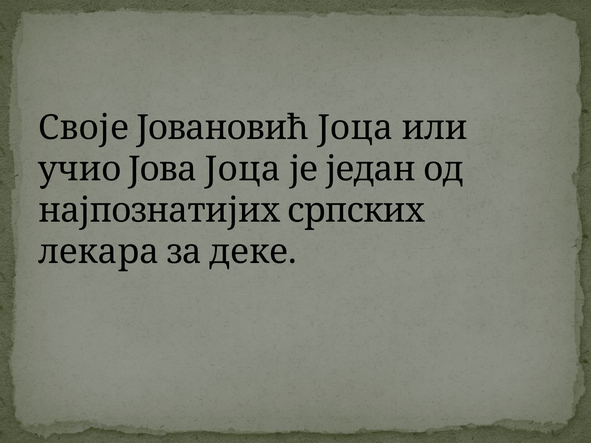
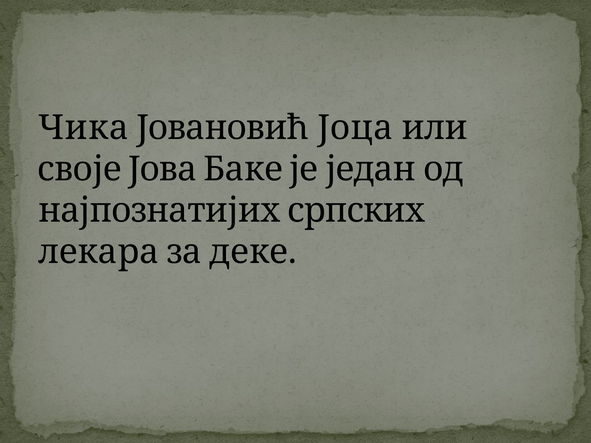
Своје: Своје -> Чика (83, 128)
учио: учио -> своје (80, 169)
Јова Јоца: Јоца -> Баке (243, 169)
